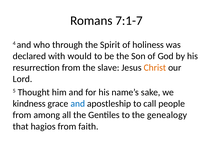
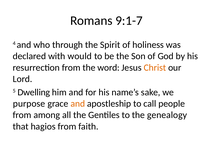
7:1-7: 7:1-7 -> 9:1-7 (129, 21)
slave: slave -> word (109, 67)
Thought: Thought -> Dwelling (34, 92)
kindness: kindness -> purpose (29, 103)
and colour: blue -> orange (78, 103)
